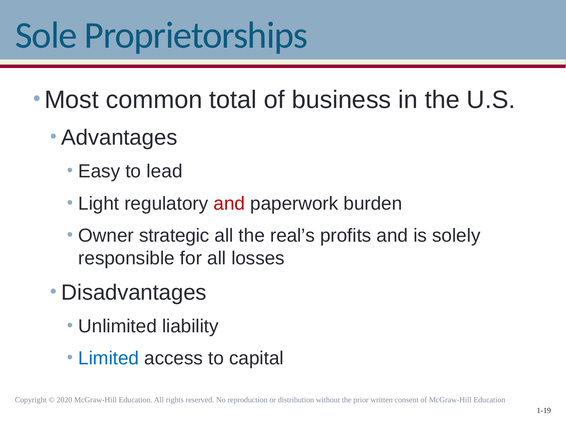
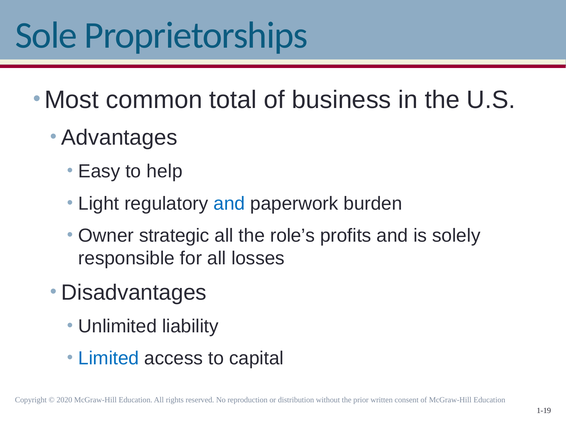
lead: lead -> help (165, 171)
and colour: red -> blue (229, 203)
real’s: real’s -> role’s (293, 235)
